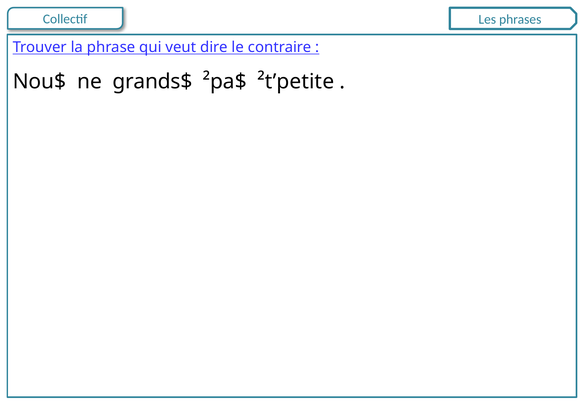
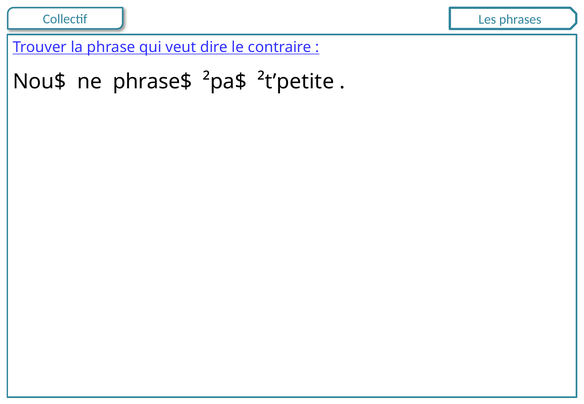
grands$: grands$ -> phrase$ (152, 82)
